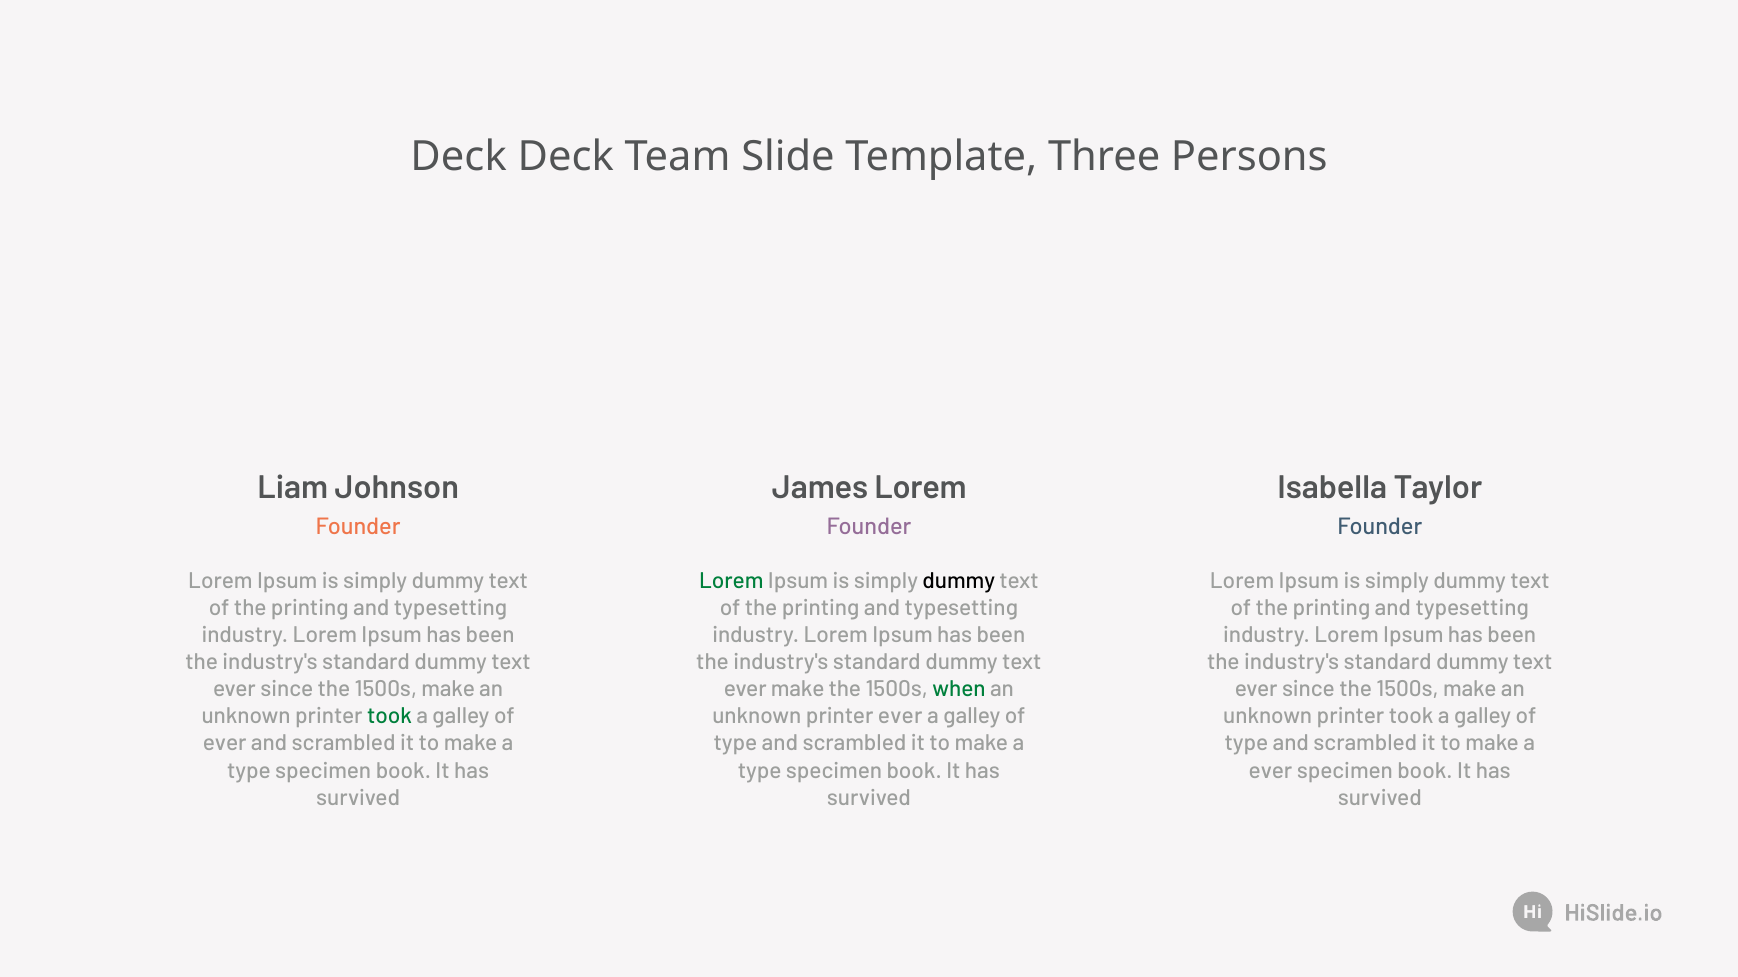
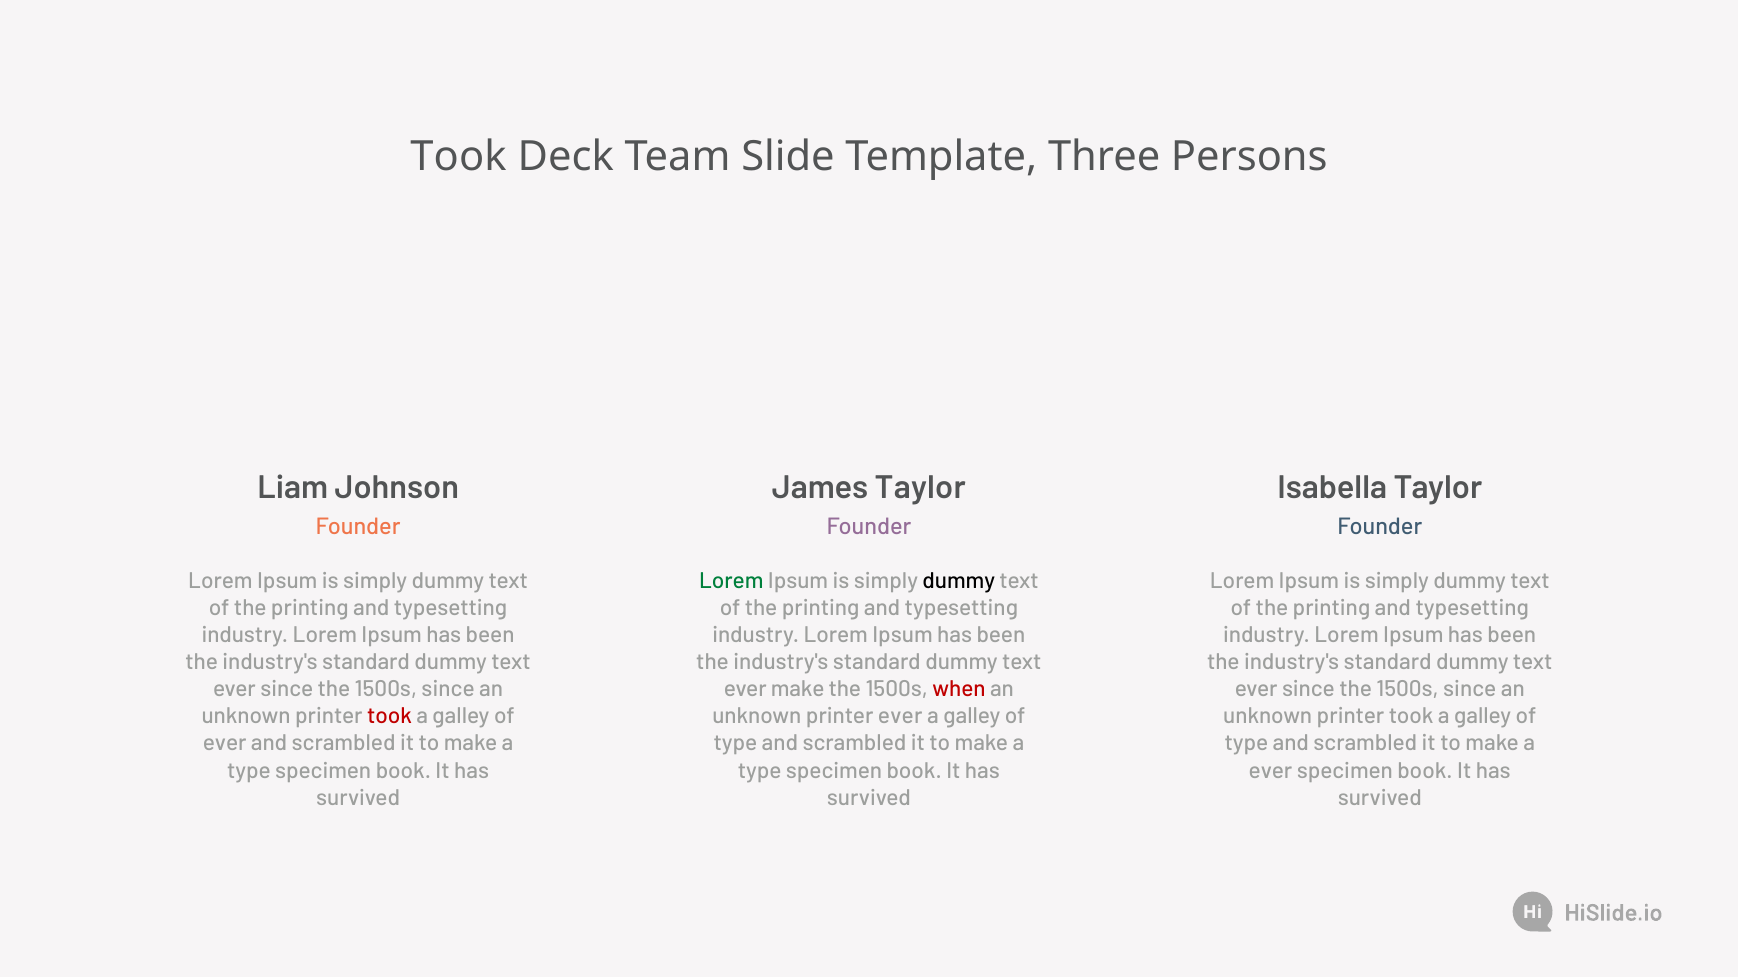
Deck: Deck -> Took (459, 156)
James Lorem: Lorem -> Taylor (920, 488)
make: make -> since (448, 690)
when colour: green -> red (959, 690)
make: make -> since (1470, 690)
took colour: green -> red (390, 717)
